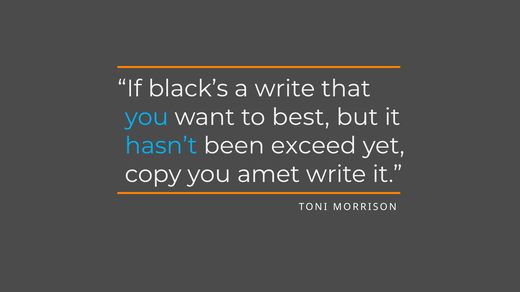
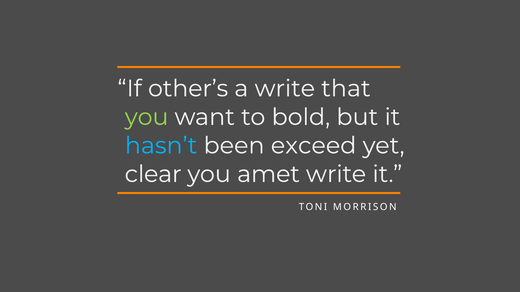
black’s: black’s -> other’s (188, 89)
you colour: light blue -> light green (147, 117)
best: best -> bold (301, 117)
copy: copy -> clear (153, 174)
